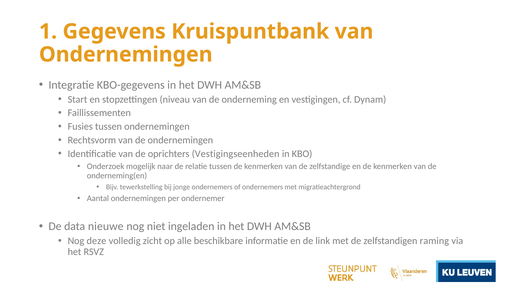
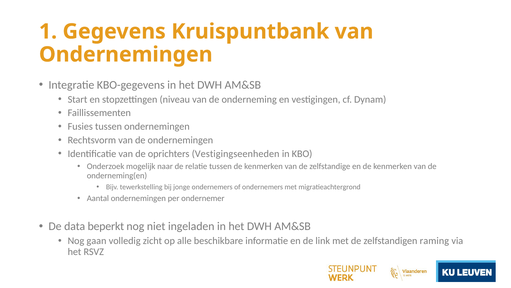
nieuwe: nieuwe -> beperkt (106, 226)
deze: deze -> gaan (96, 240)
